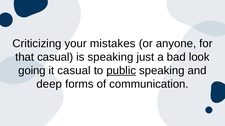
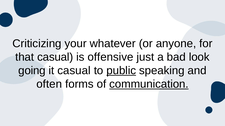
mistakes: mistakes -> whatever (113, 44)
is speaking: speaking -> offensive (110, 57)
deep: deep -> often (49, 84)
communication underline: none -> present (149, 84)
